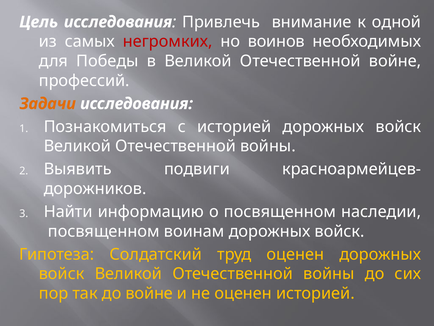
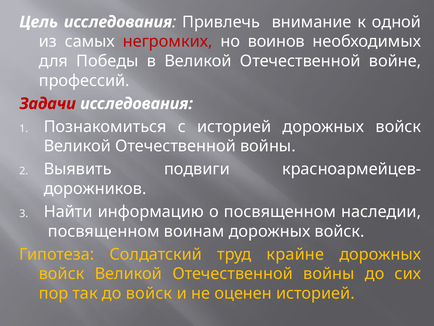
Задачи colour: orange -> red (48, 104)
труд оценен: оценен -> крайне (295, 254)
до войне: войне -> войск (149, 293)
